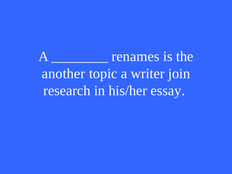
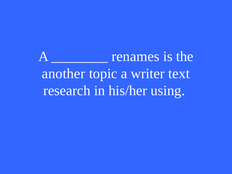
join: join -> text (179, 73)
essay: essay -> using (168, 90)
